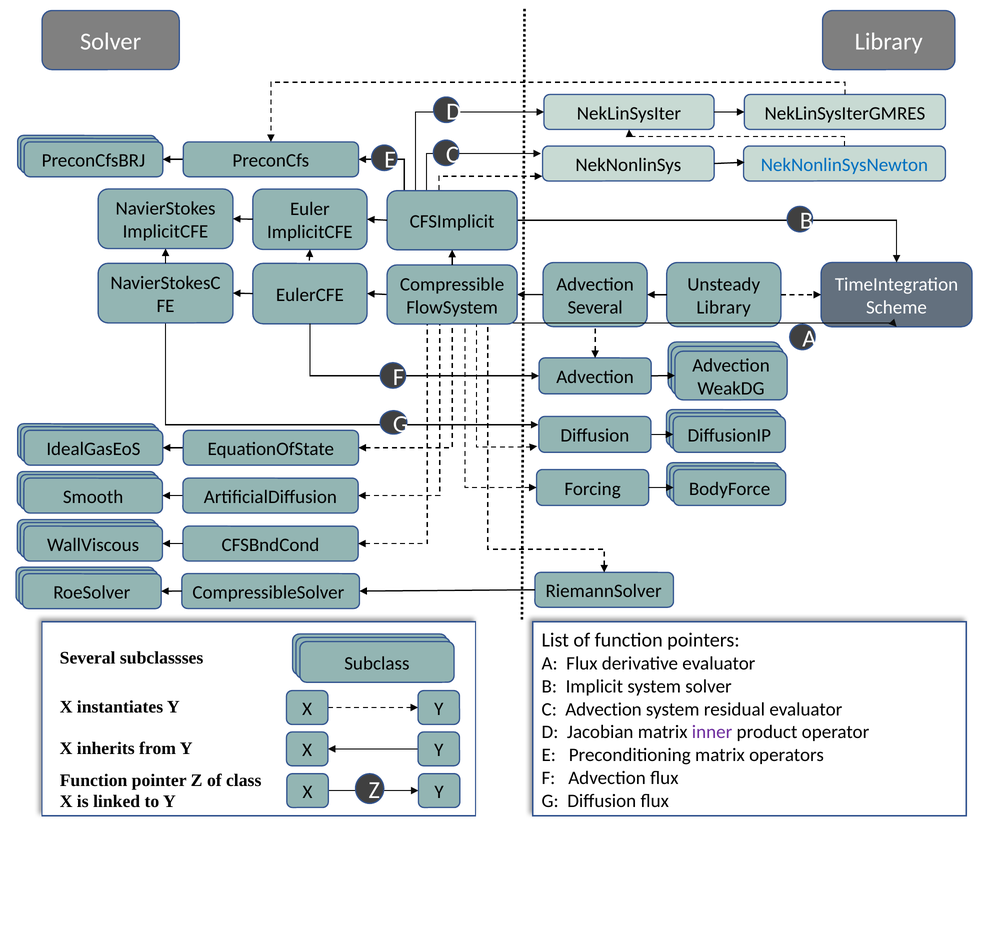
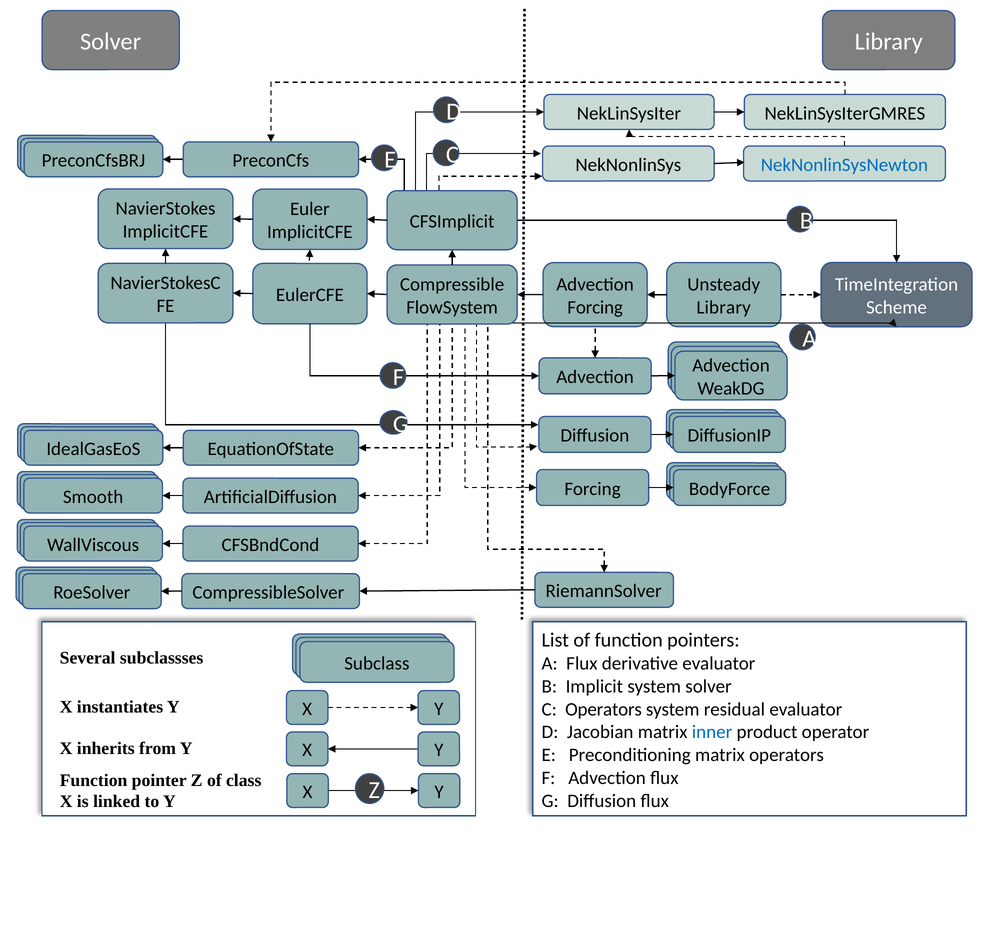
Several: Several -> Forcing (595, 307)
C Advection: Advection -> Operators (604, 709)
inner colour: purple -> blue (712, 732)
